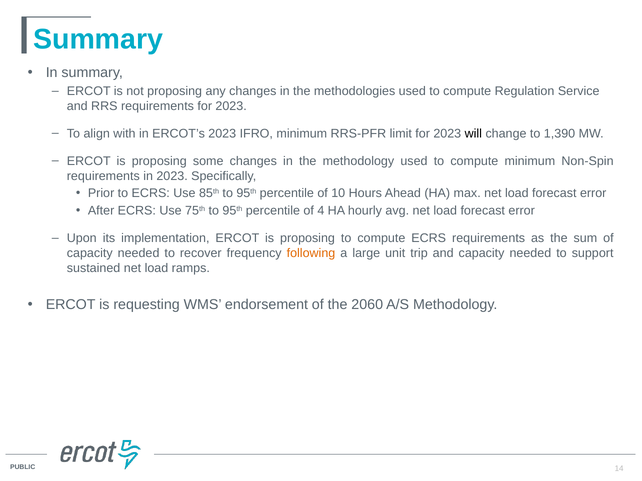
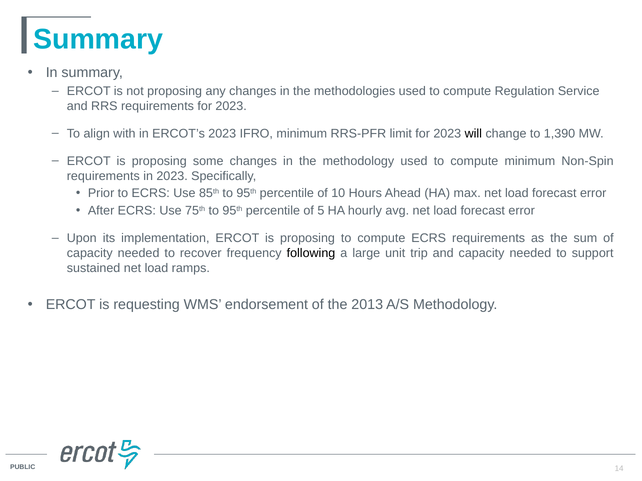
4: 4 -> 5 (321, 211)
following colour: orange -> black (311, 253)
2060: 2060 -> 2013 (367, 305)
